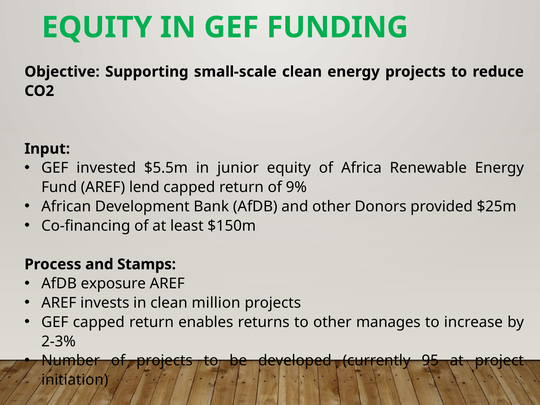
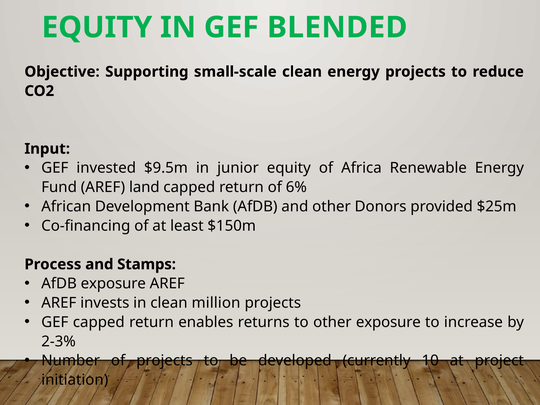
FUNDING: FUNDING -> BLENDED (337, 27)
$5.5m: $5.5m -> $9.5m (166, 168)
lend: lend -> land (144, 187)
9%: 9% -> 6% (296, 187)
other manages: manages -> exposure (388, 322)
currently 95: 95 -> 10 (430, 361)
